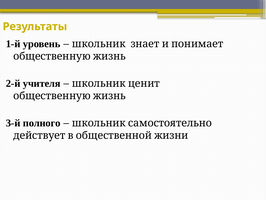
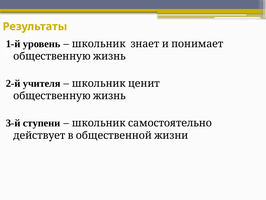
полного: полного -> ступени (42, 123)
